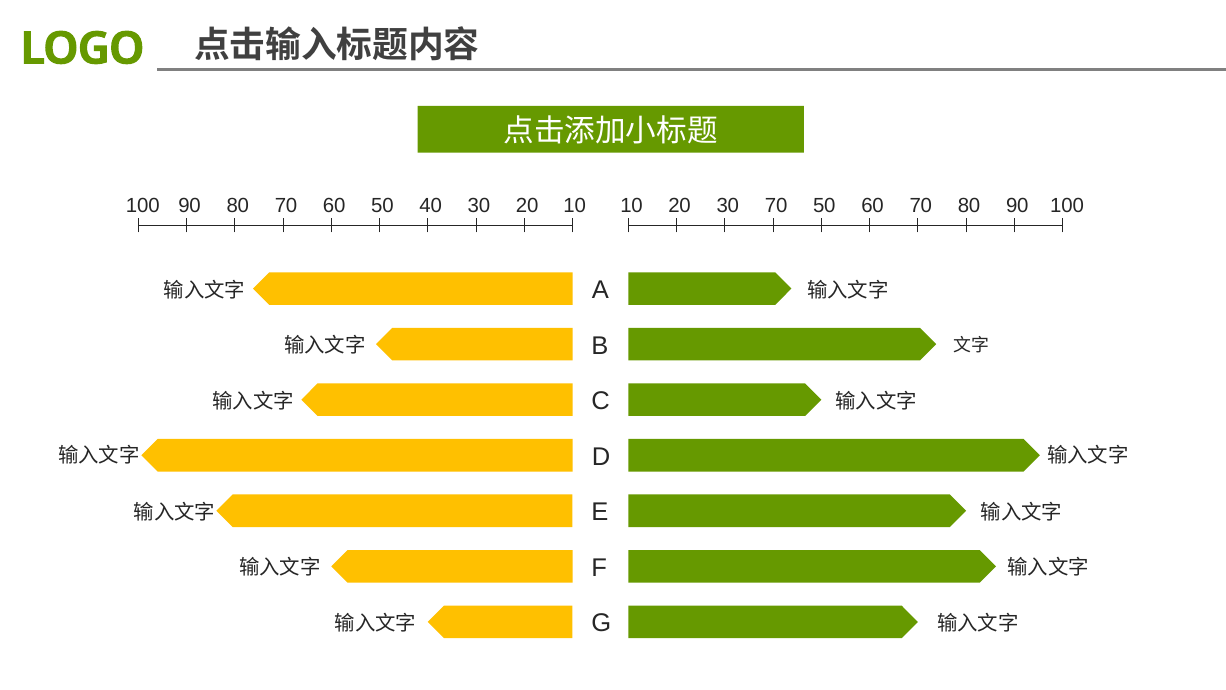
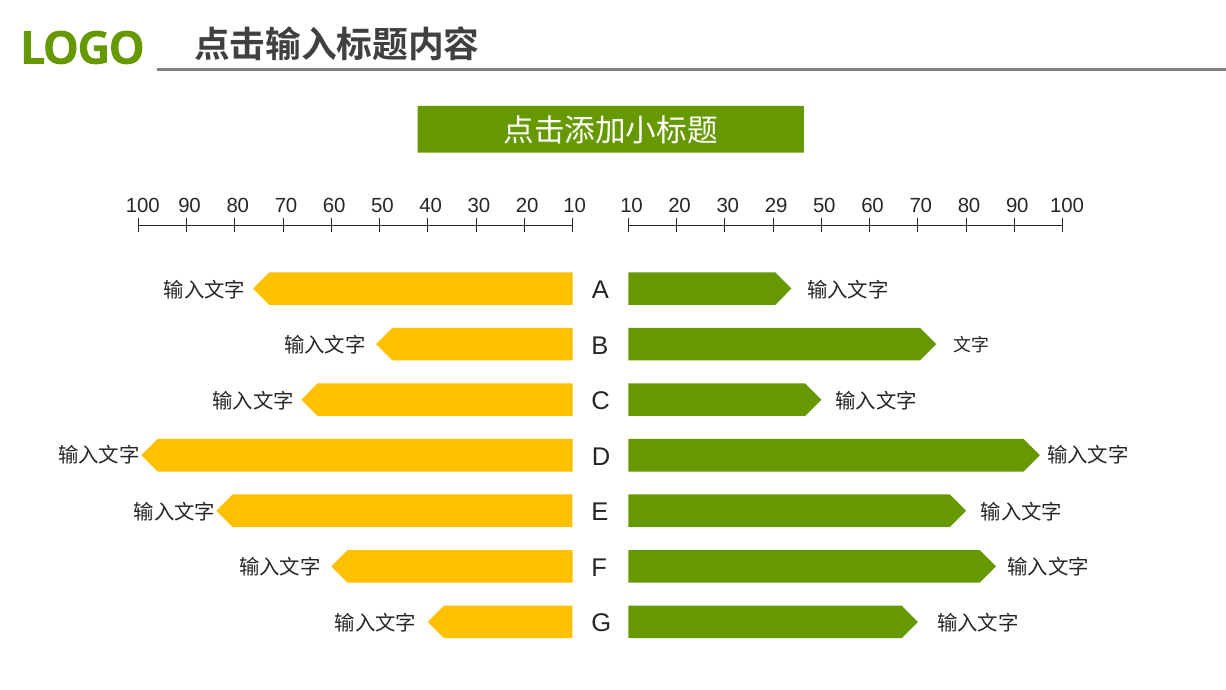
30 70: 70 -> 29 (776, 206)
